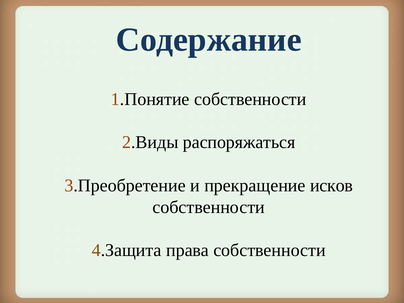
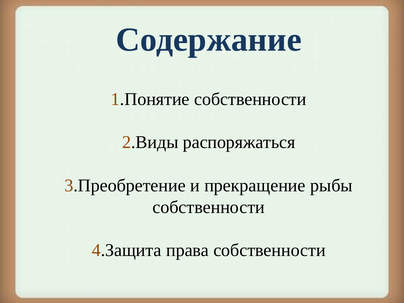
исков: исков -> рыбы (331, 186)
